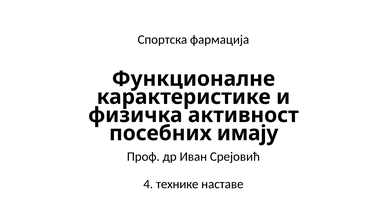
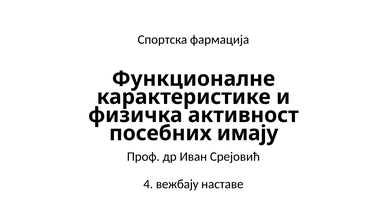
технике: технике -> вежбају (177, 184)
